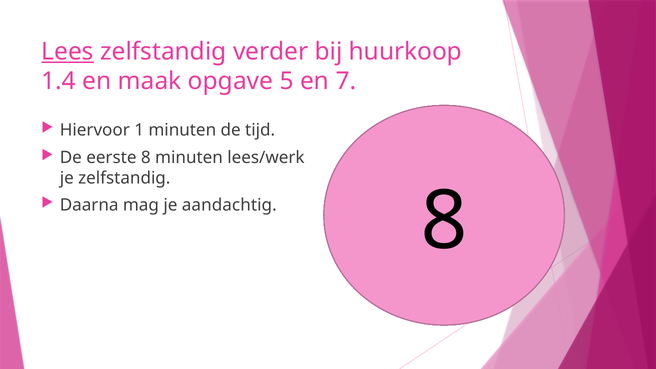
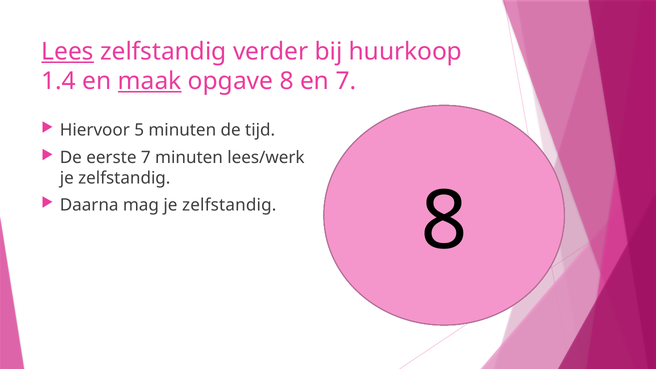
maak underline: none -> present (150, 81)
5: 5 -> 8 (287, 81)
1: 1 -> 5 (139, 130)
eerste 8: 8 -> 7 (146, 157)
mag je aandachtig: aandachtig -> zelfstandig (229, 205)
